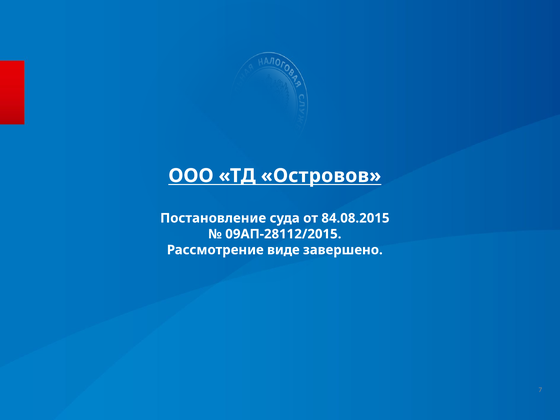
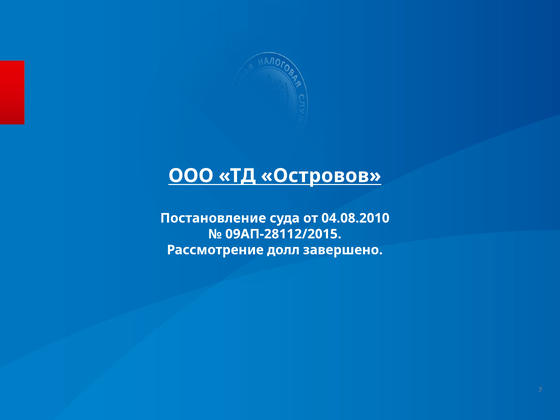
84.08.2015: 84.08.2015 -> 04.08.2010 (355, 218)
виде: виде -> долл (283, 250)
